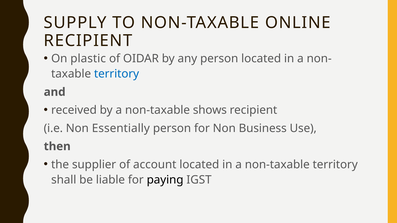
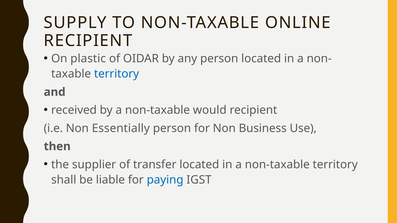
shows: shows -> would (210, 110)
account: account -> transfer (155, 165)
paying colour: black -> blue (165, 180)
